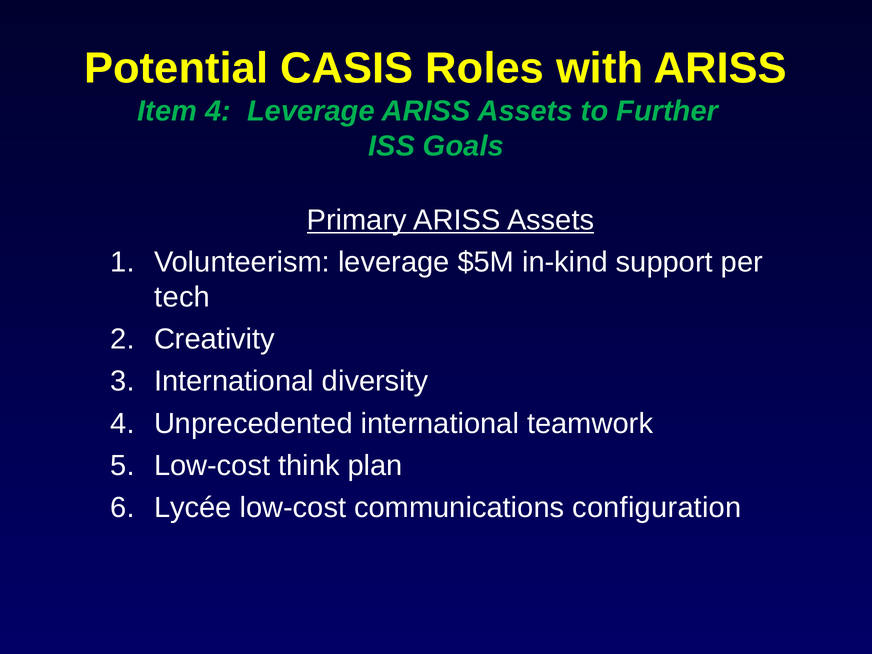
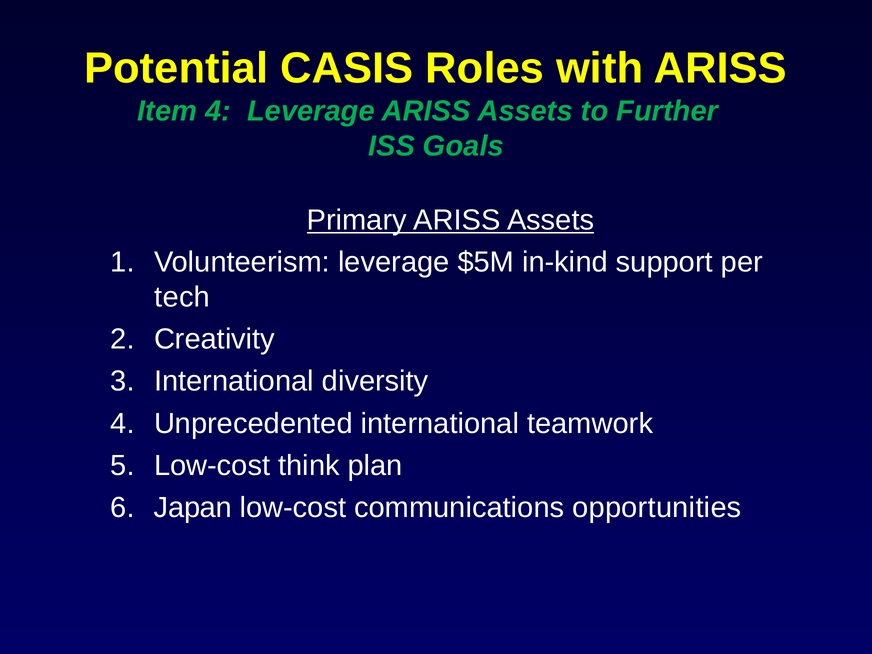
Lycée: Lycée -> Japan (193, 508)
configuration: configuration -> opportunities (657, 508)
